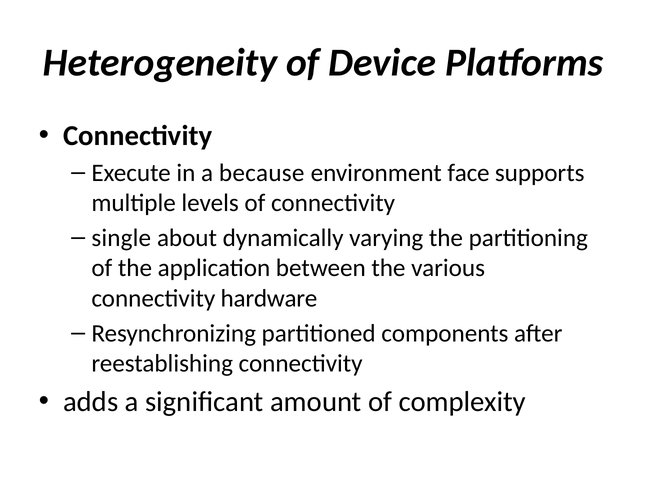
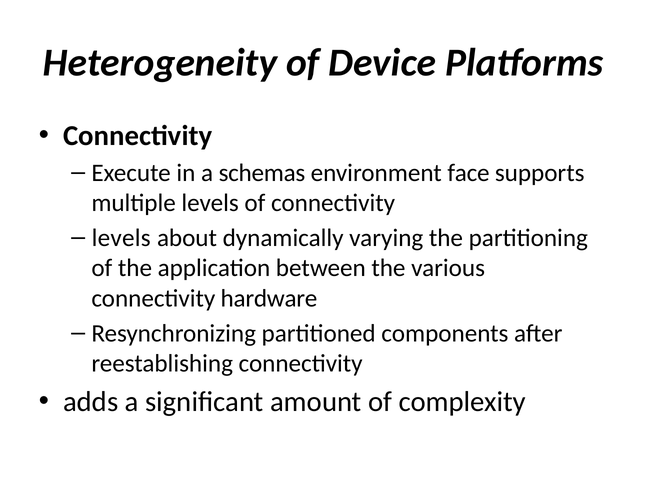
because: because -> schemas (262, 173)
single: single -> levels (121, 238)
